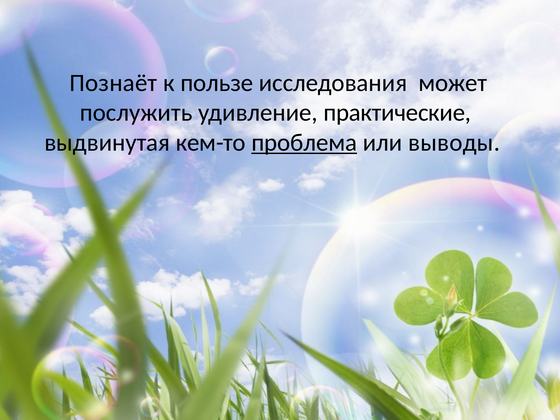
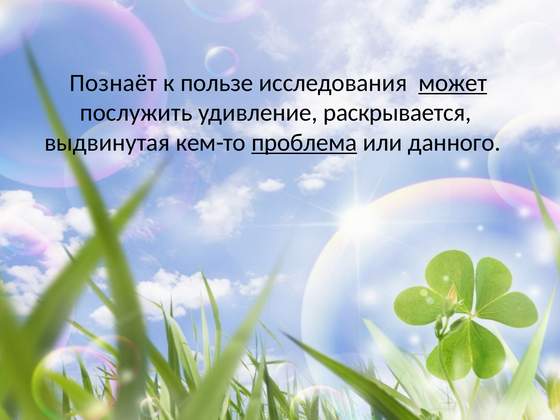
может underline: none -> present (453, 83)
практические: практические -> раскрывается (397, 113)
выводы: выводы -> данного (454, 143)
